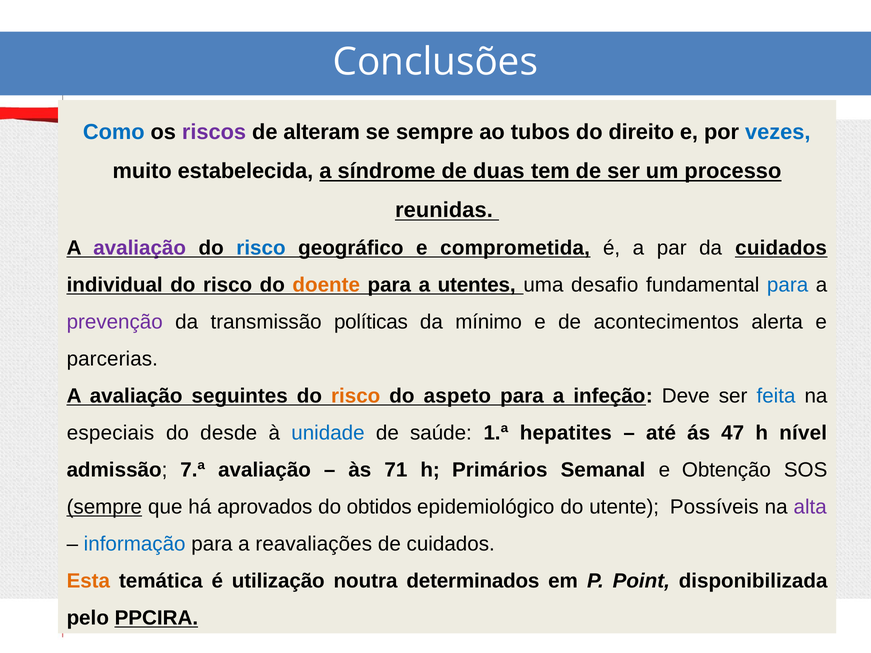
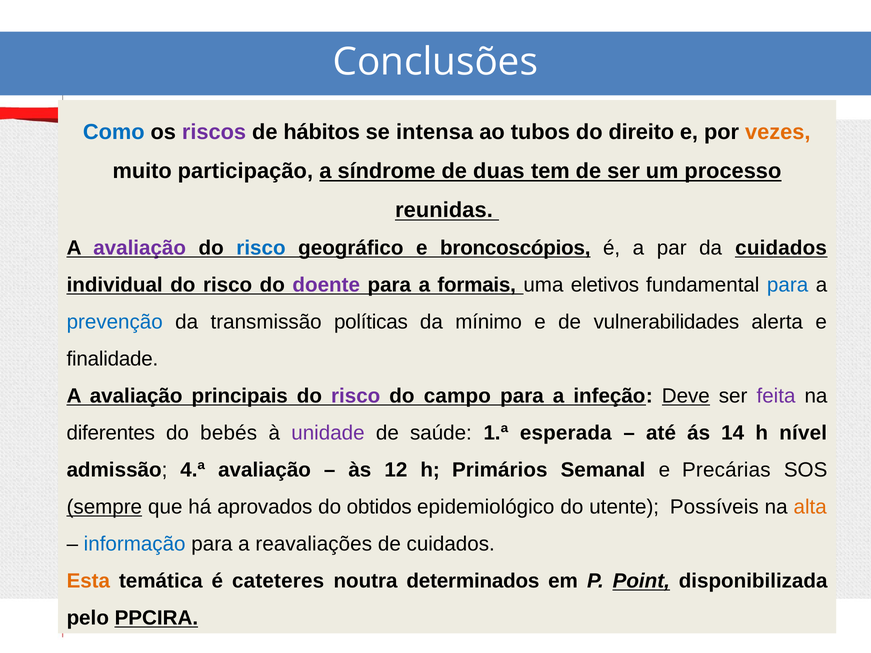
alteram: alteram -> hábitos (322, 132)
se sempre: sempre -> intensa (435, 132)
vezes colour: blue -> orange (778, 132)
estabelecida: estabelecida -> participação (245, 171)
comprometida: comprometida -> broncoscópios (515, 248)
doente colour: orange -> purple (326, 285)
utentes: utentes -> formais (477, 285)
desafio: desafio -> eletivos (605, 285)
prevenção colour: purple -> blue (115, 322)
acontecimentos: acontecimentos -> vulnerabilidades (666, 322)
parcerias: parcerias -> finalidade (112, 359)
seguintes: seguintes -> principais (240, 396)
risco colour: orange -> purple (356, 396)
aspeto: aspeto -> campo (457, 396)
Deve underline: none -> present (686, 396)
feita colour: blue -> purple (776, 396)
especiais: especiais -> diferentes (111, 433)
desde: desde -> bebés (229, 433)
unidade colour: blue -> purple (328, 433)
hepatites: hepatites -> esperada (566, 433)
47: 47 -> 14 (733, 433)
7.ª: 7.ª -> 4.ª (193, 470)
71: 71 -> 12 (396, 470)
Obtenção: Obtenção -> Precárias (726, 470)
alta colour: purple -> orange (810, 507)
utilização: utilização -> cateteres (278, 581)
Point underline: none -> present (641, 581)
